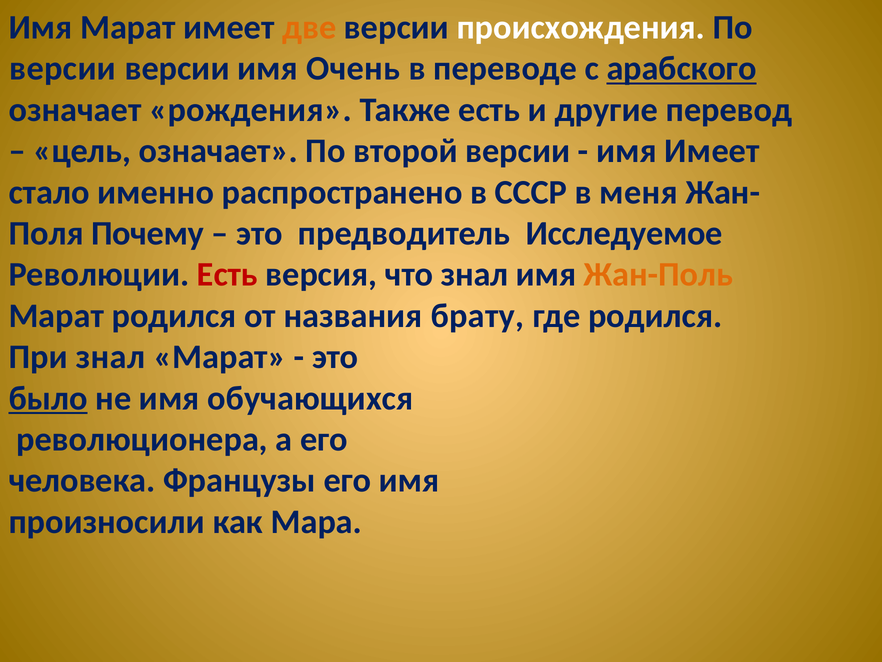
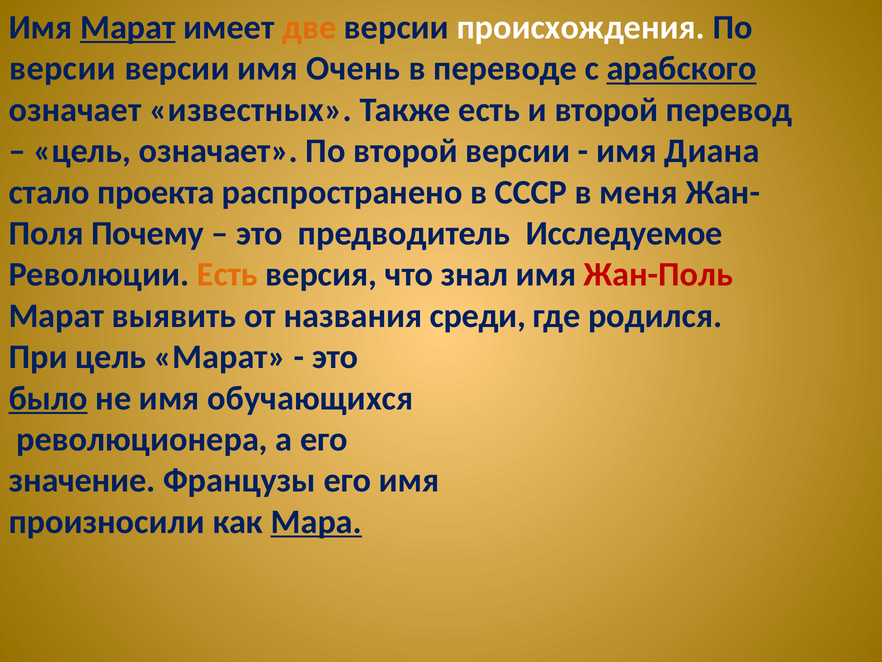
Марат underline: none -> present (128, 27)
рождения: рождения -> известных (251, 110)
и другие: другие -> второй (606, 110)
имя Имеет: Имеет -> Диана (712, 151)
именно: именно -> проекта (156, 192)
Есть colour: red -> orange (227, 274)
Жан-Поль colour: orange -> red (659, 274)
Марат родился: родился -> выявить (174, 316)
брату: брату -> среди (478, 316)
При знал: знал -> цель (111, 357)
человека: человека -> значение (82, 480)
Мара underline: none -> present (316, 521)
